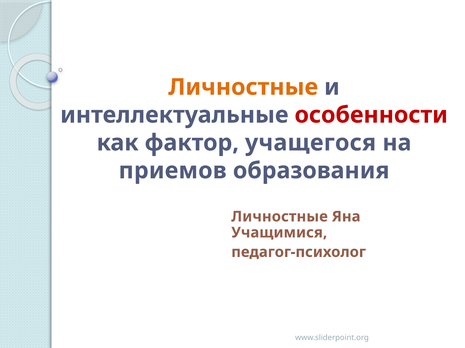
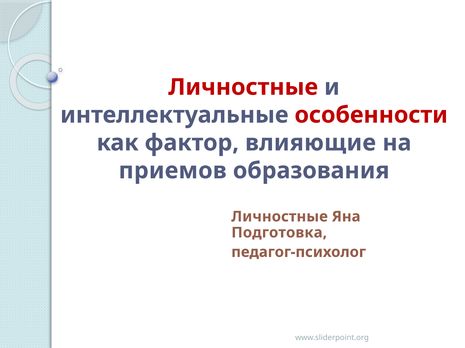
Личностные colour: orange -> red (243, 87)
учащегося: учащегося -> влияющие (311, 143)
Учащимися: Учащимися -> Подготовка (279, 233)
